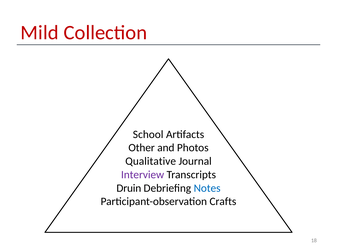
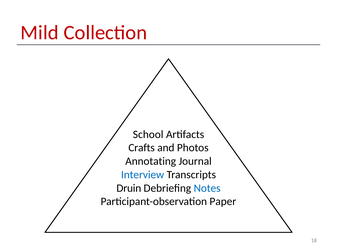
Other: Other -> Crafts (142, 148)
Qualitative: Qualitative -> Annotating (151, 162)
Interview colour: purple -> blue (143, 175)
Crafts: Crafts -> Paper (223, 202)
